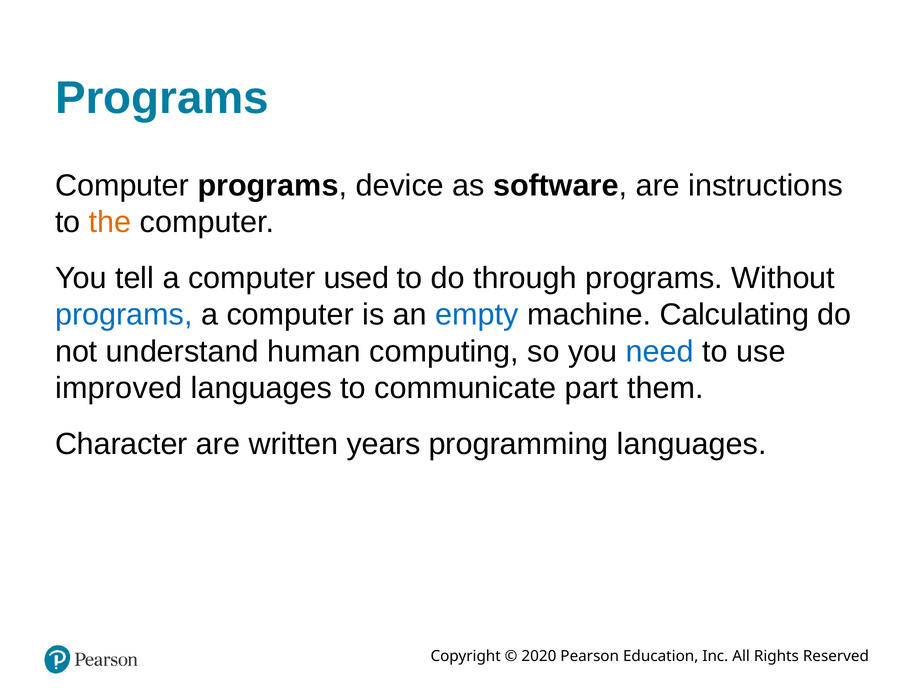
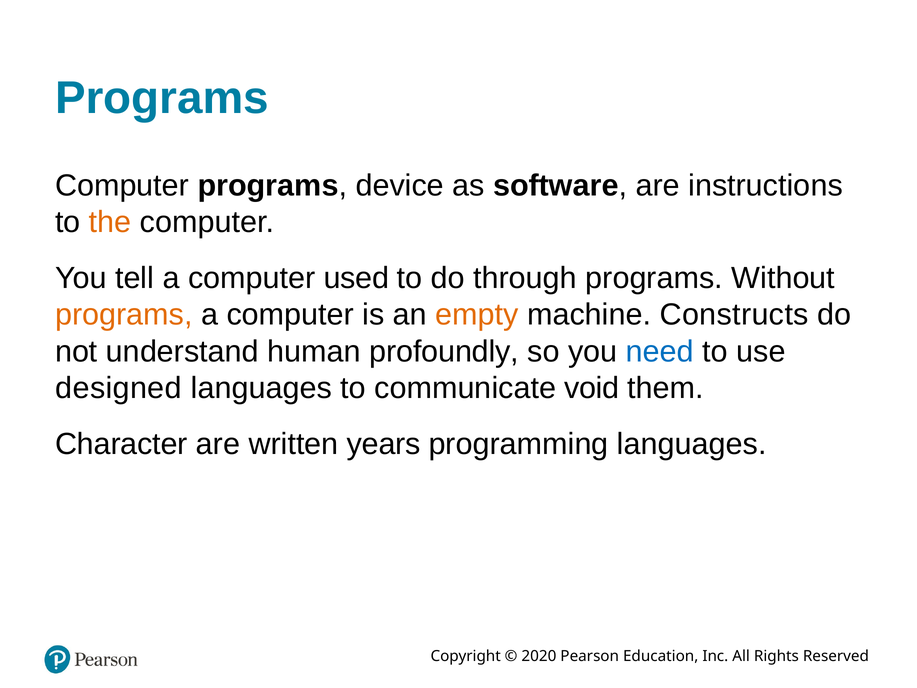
programs colour: blue -> orange (124, 315)
empty colour: blue -> orange (477, 315)
Calculating: Calculating -> Constructs (734, 315)
computing: computing -> profoundly (444, 351)
improved: improved -> designed (119, 388)
part: part -> void (592, 388)
